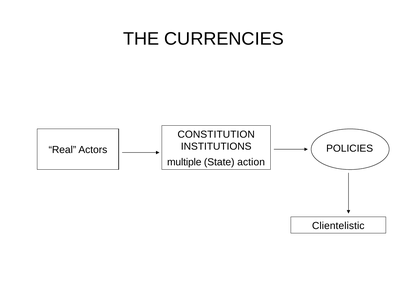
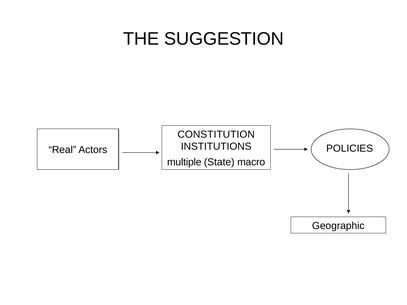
CURRENCIES: CURRENCIES -> SUGGESTION (224, 39)
action: action -> macro (251, 162)
Clientelistic: Clientelistic -> Geographic (338, 226)
